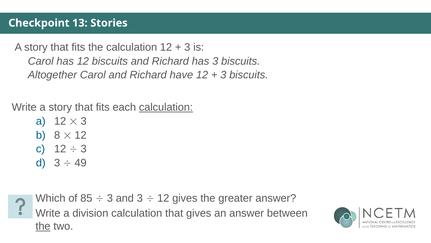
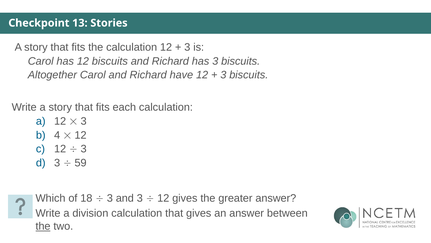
calculation underline: present -> none (166, 107)
8: 8 -> 4 (57, 135)
49: 49 -> 59 (81, 163)
85: 85 -> 18 (86, 198)
